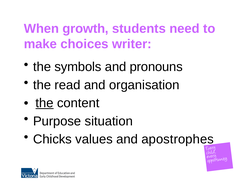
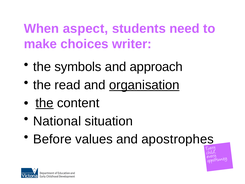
growth: growth -> aspect (85, 29)
pronouns: pronouns -> approach (156, 67)
organisation underline: none -> present (144, 85)
Purpose: Purpose -> National (57, 121)
Chicks: Chicks -> Before (52, 139)
